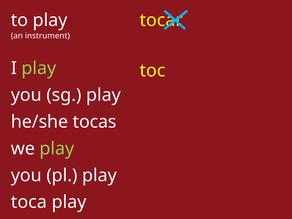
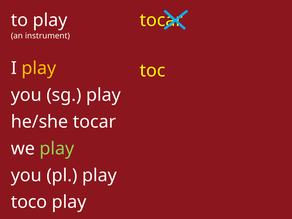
play colour: light green -> yellow (39, 68)
he/she tocas: tocas -> tocar (94, 122)
toca: toca -> toco (29, 202)
